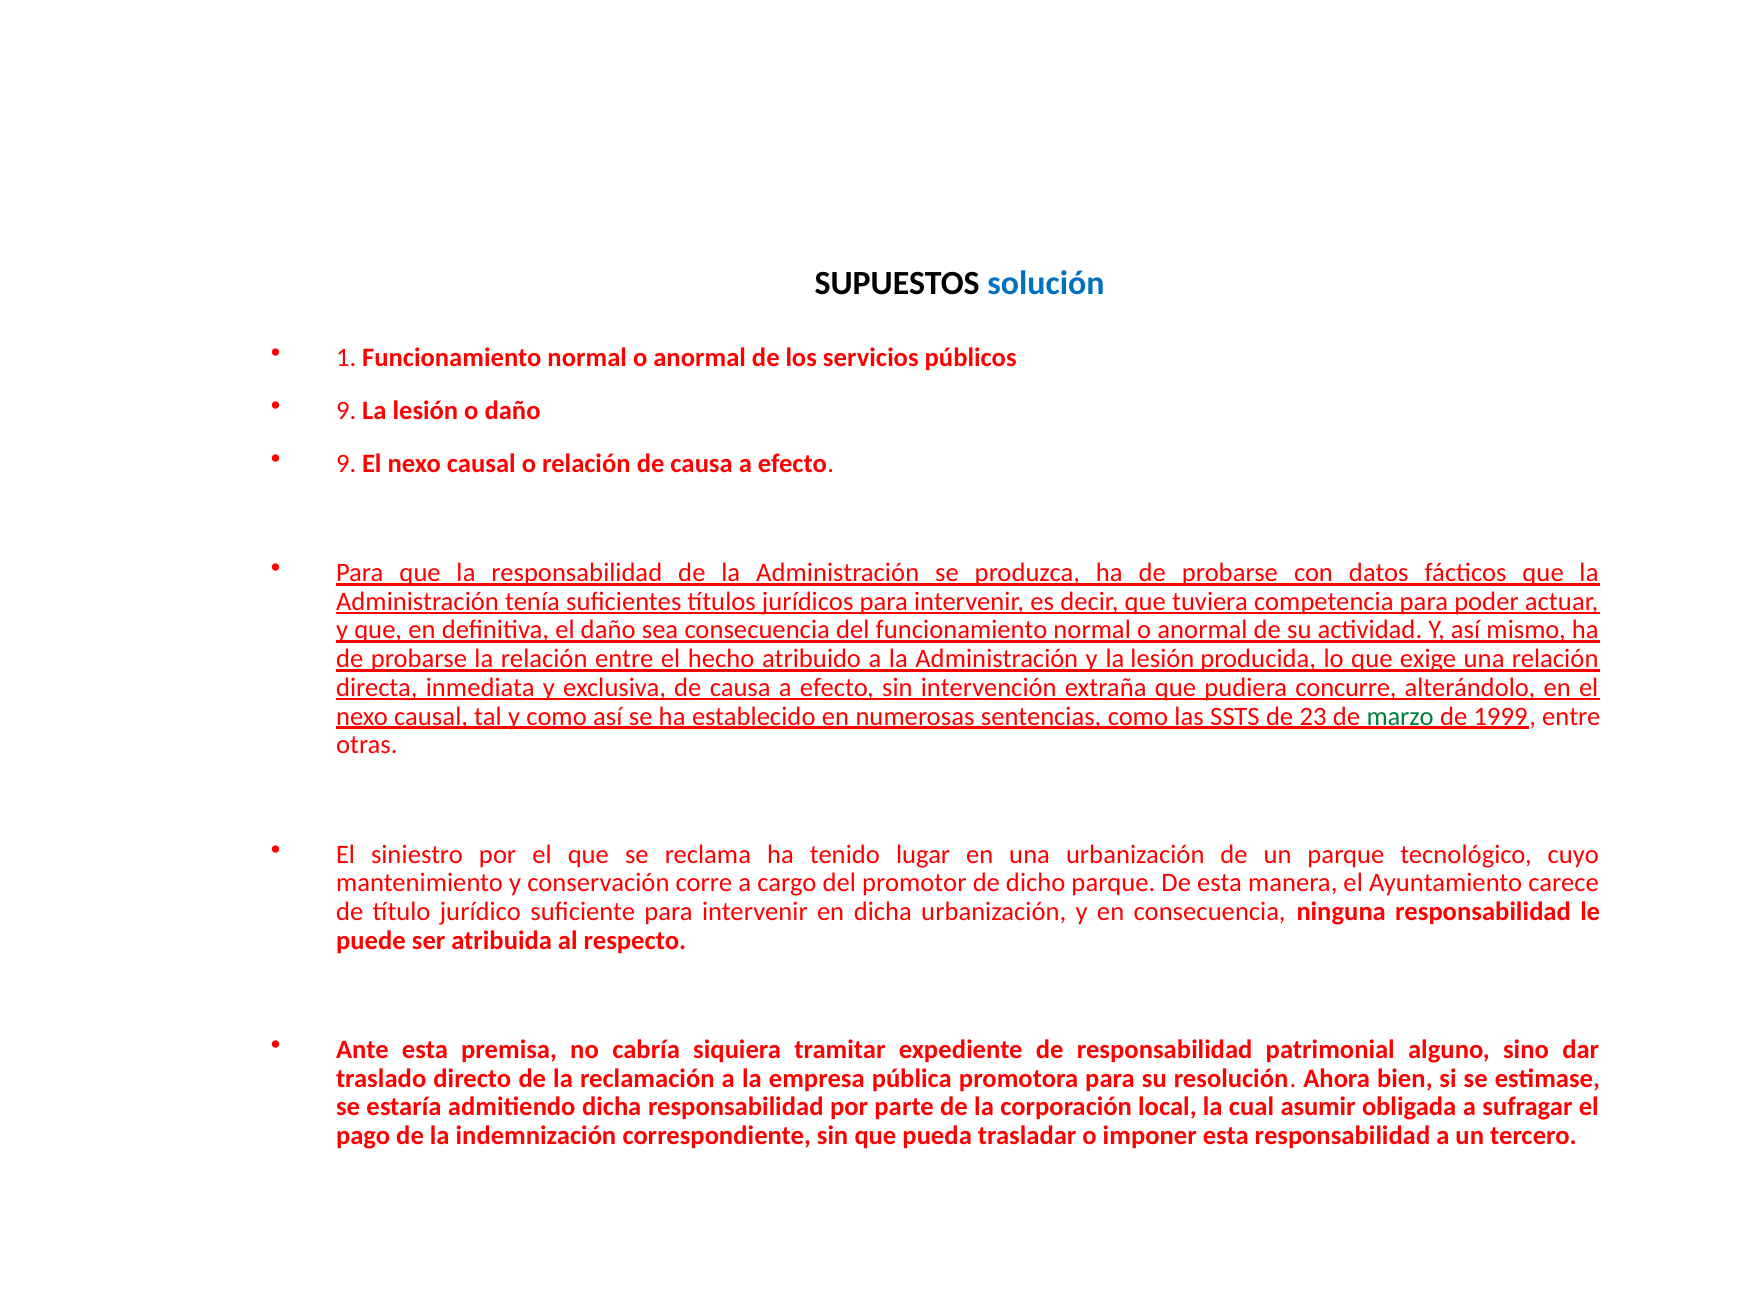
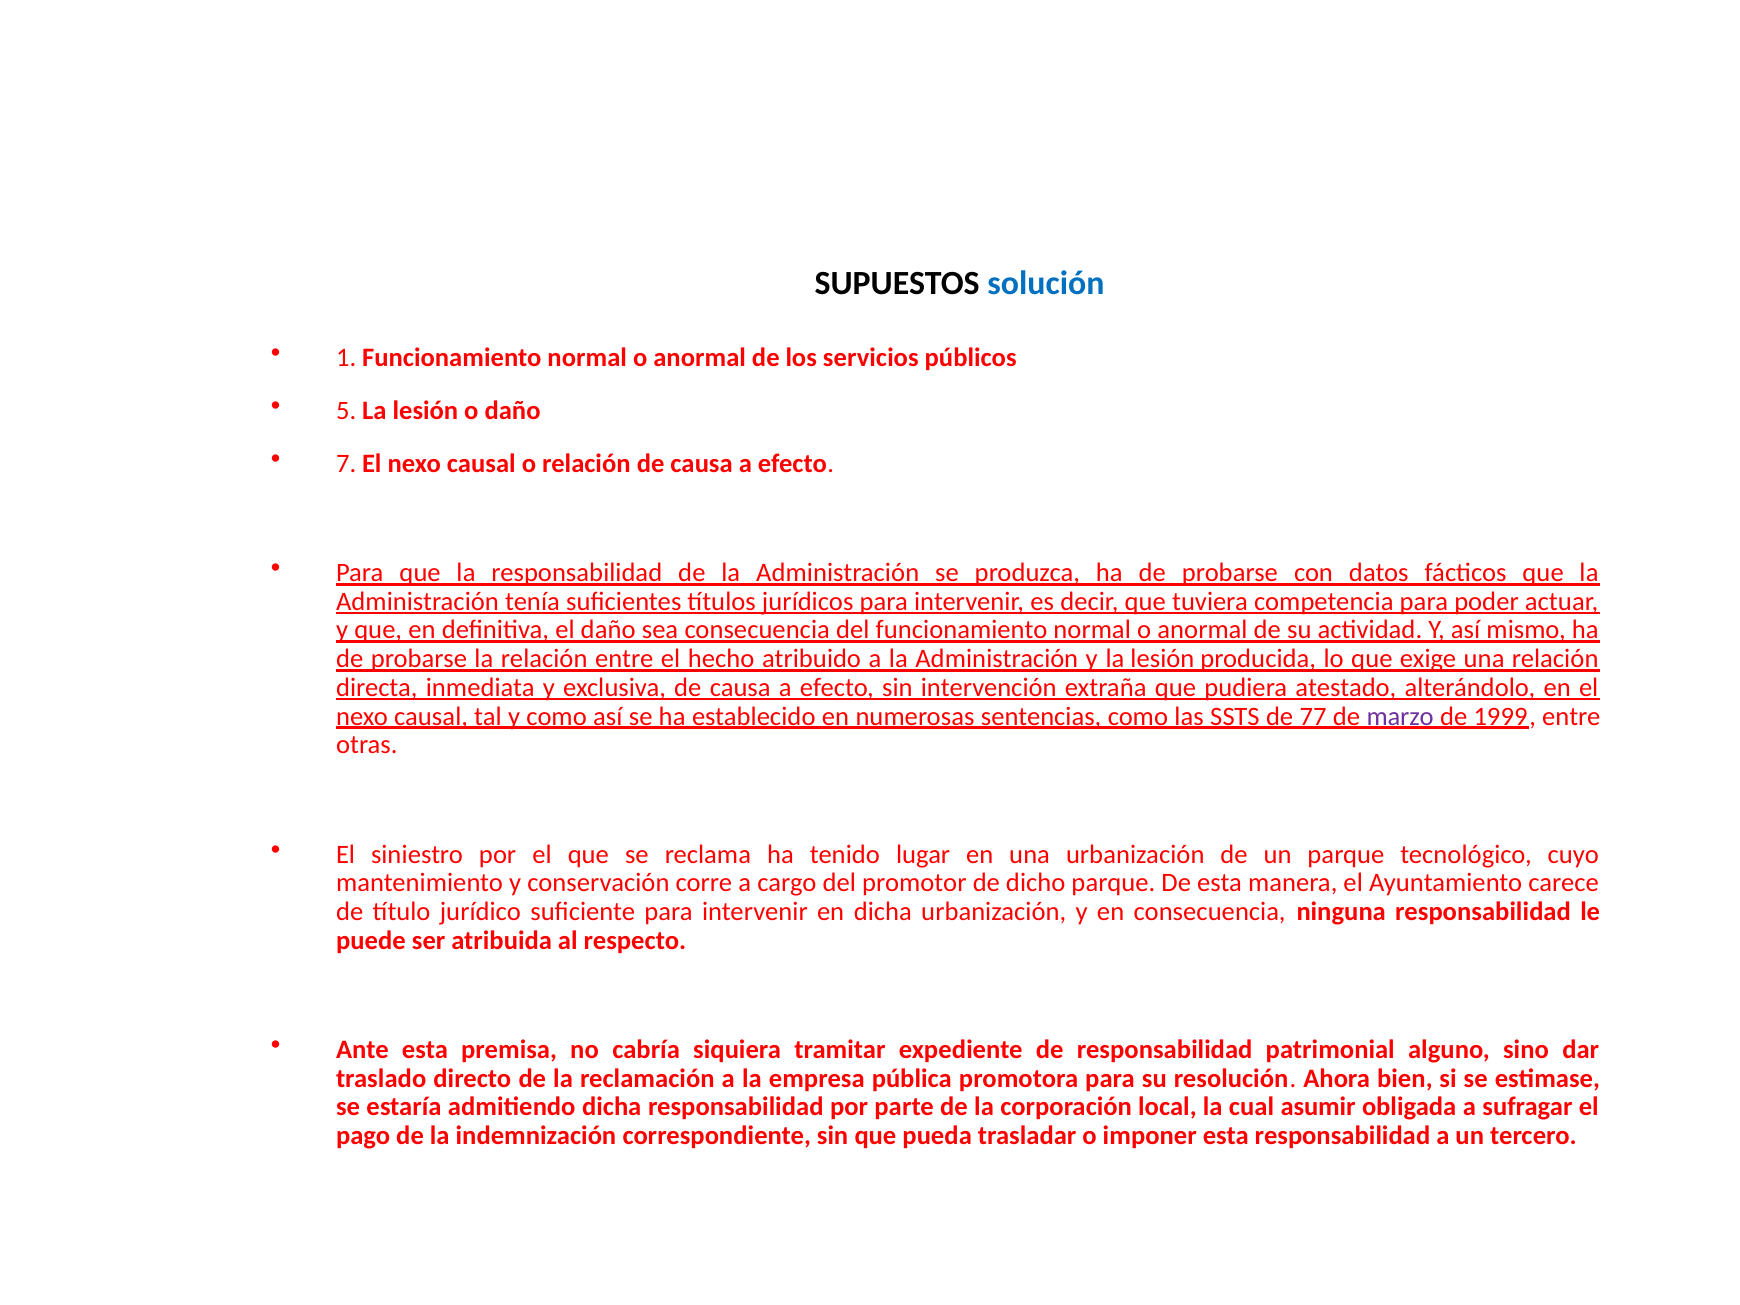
9: 9 -> 5 (346, 410)
9: 9 -> 7 (346, 463)
concurre: concurre -> atestado (1346, 688)
23: 23 -> 77 (1313, 716)
marzo colour: green -> purple (1400, 716)
